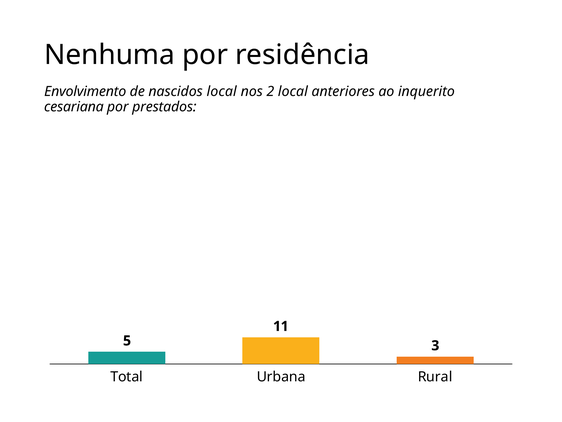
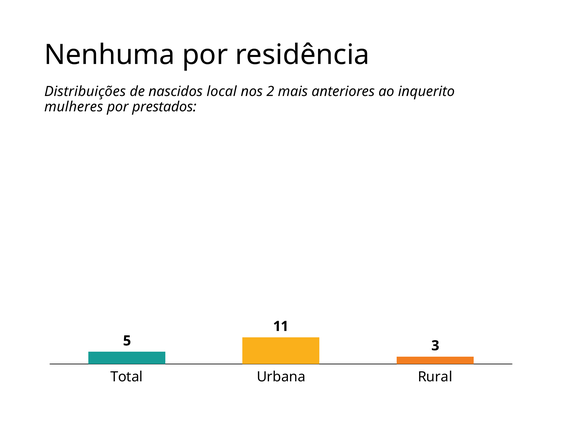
Envolvimento: Envolvimento -> Distribuições (85, 92)
2 local: local -> mais (293, 92)
cesariana: cesariana -> mulheres (74, 107)
